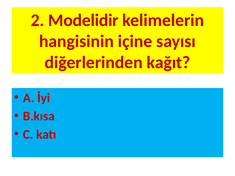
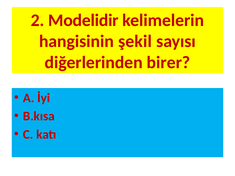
içine: içine -> şekil (135, 41)
kağıt: kağıt -> birer (168, 63)
